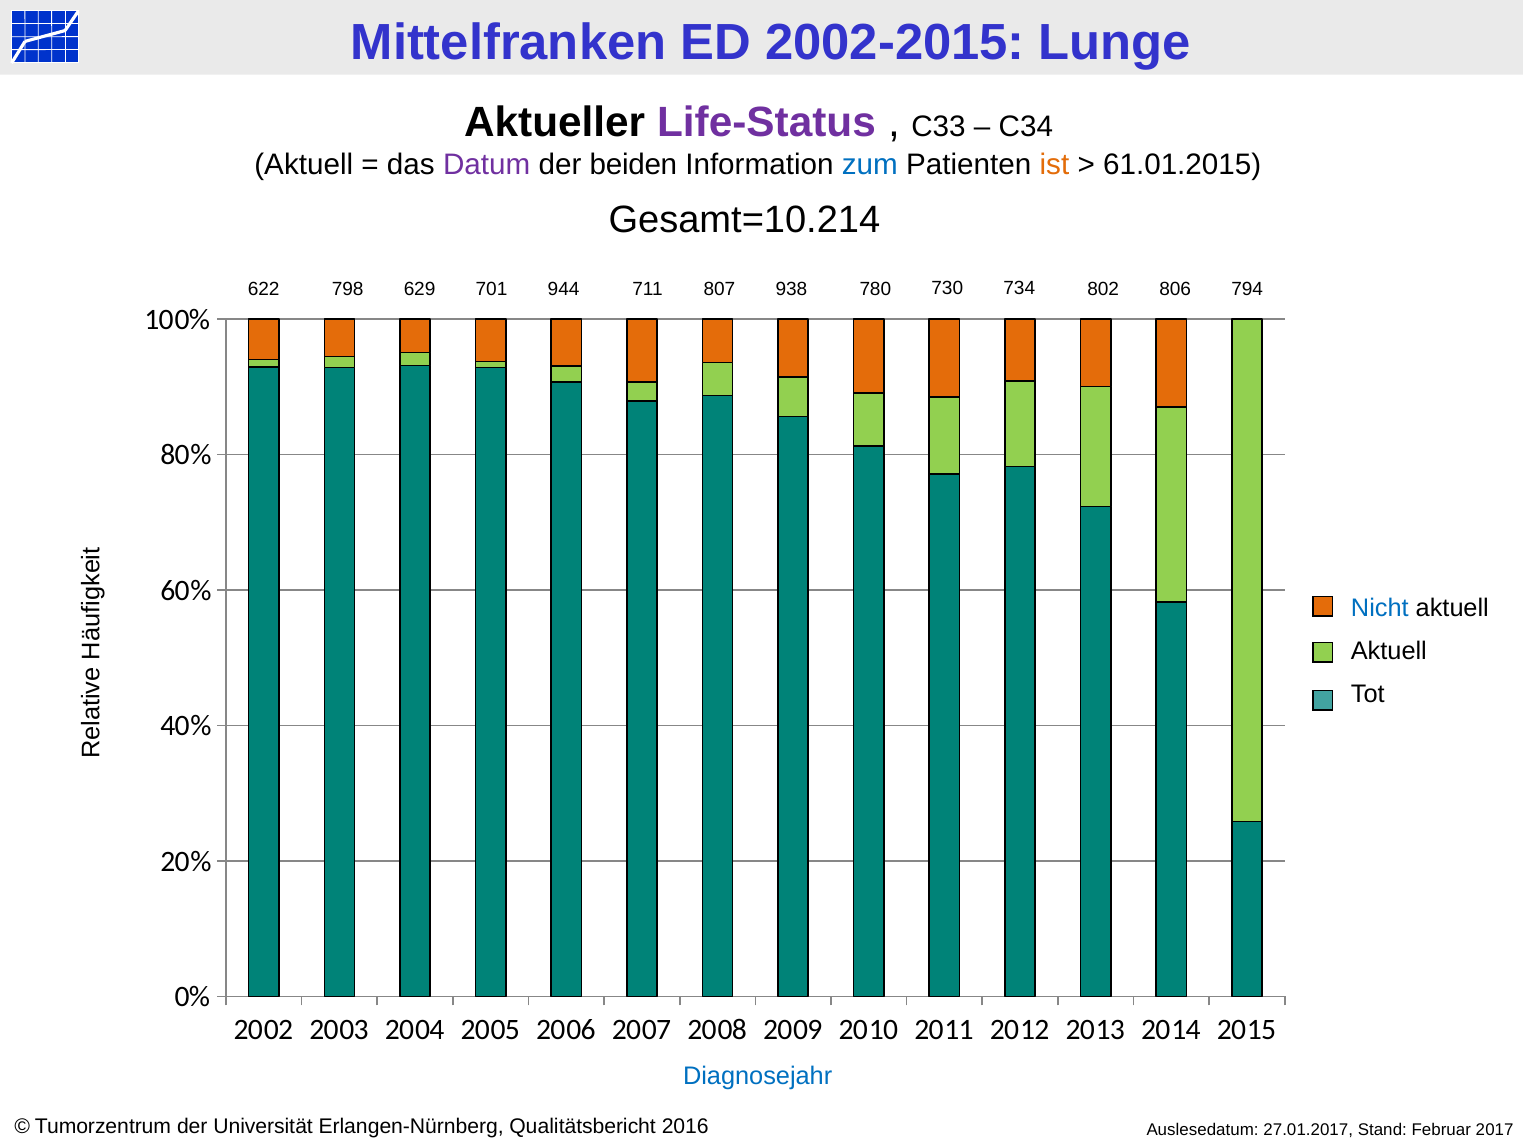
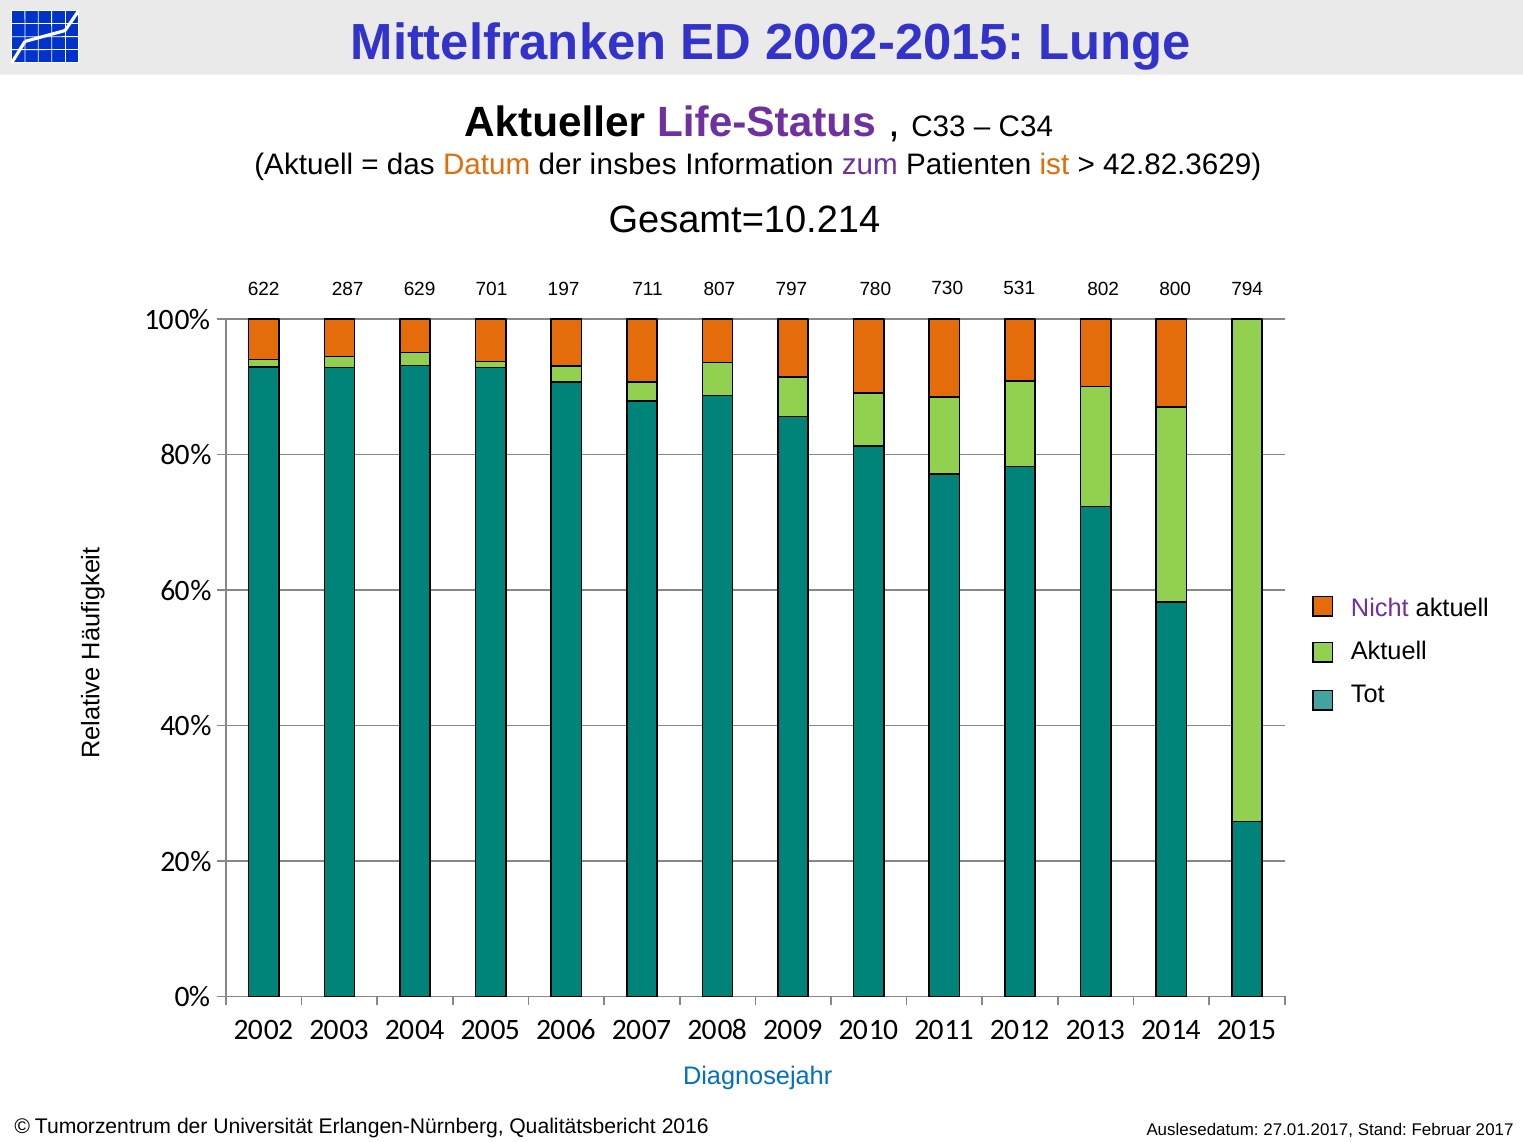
Datum colour: purple -> orange (487, 165)
beiden: beiden -> insbes (633, 165)
zum colour: blue -> purple (870, 165)
61.01.2015: 61.01.2015 -> 42.82.3629 (1182, 165)
798: 798 -> 287 (348, 289)
944: 944 -> 197 (564, 289)
938: 938 -> 797 (791, 290)
734: 734 -> 531 (1019, 289)
806: 806 -> 800 (1175, 289)
Nicht colour: blue -> purple (1380, 608)
